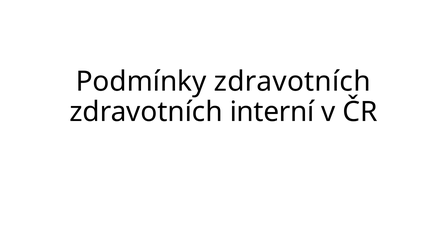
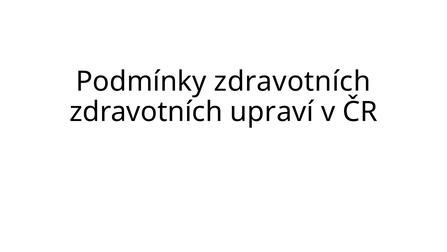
interní: interní -> upraví (272, 112)
